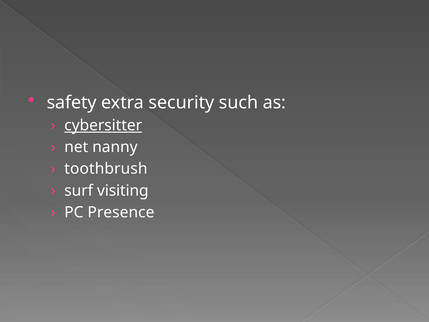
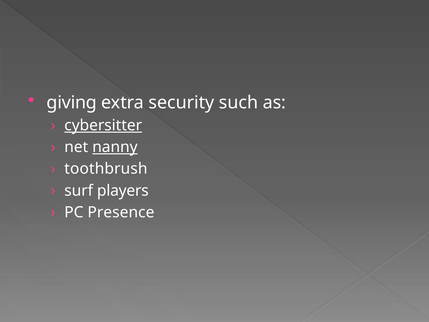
safety: safety -> giving (72, 102)
nanny underline: none -> present (115, 147)
visiting: visiting -> players (123, 190)
